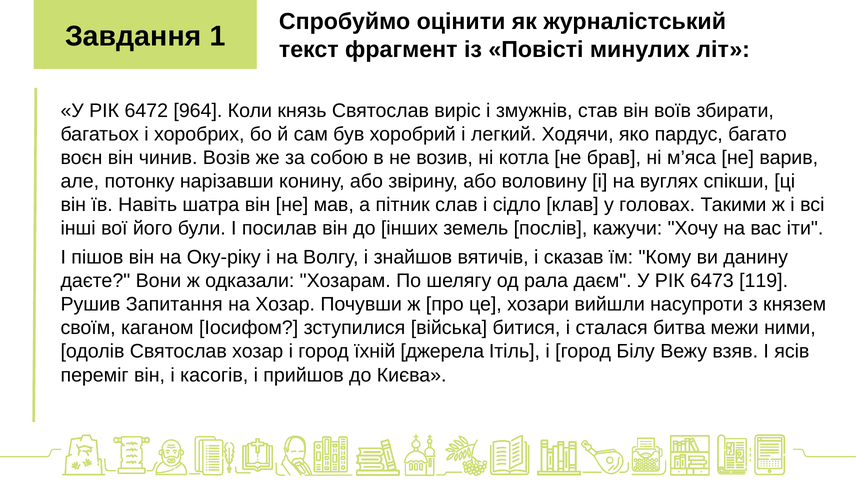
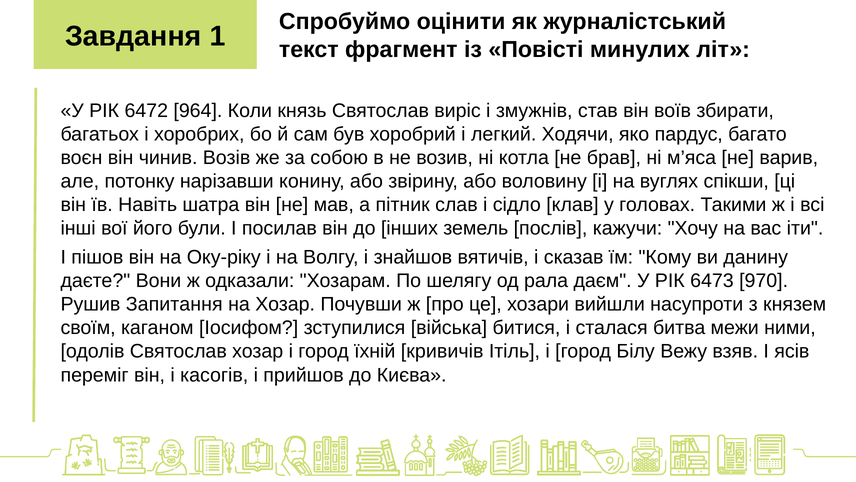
119: 119 -> 970 (764, 281)
джерела: джерела -> кривичів (442, 351)
